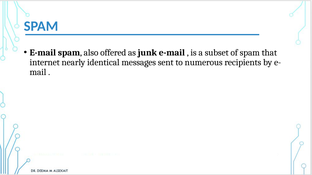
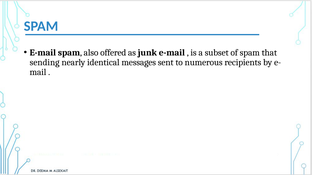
internet: internet -> sending (45, 63)
